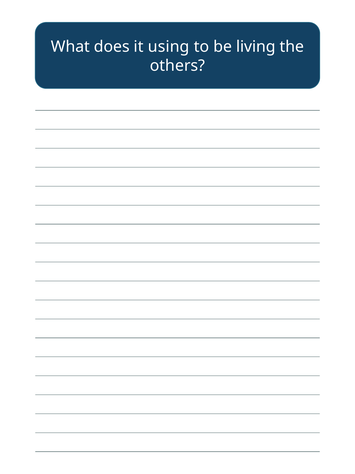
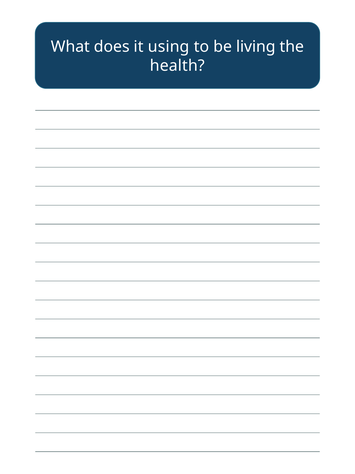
others: others -> health (177, 66)
